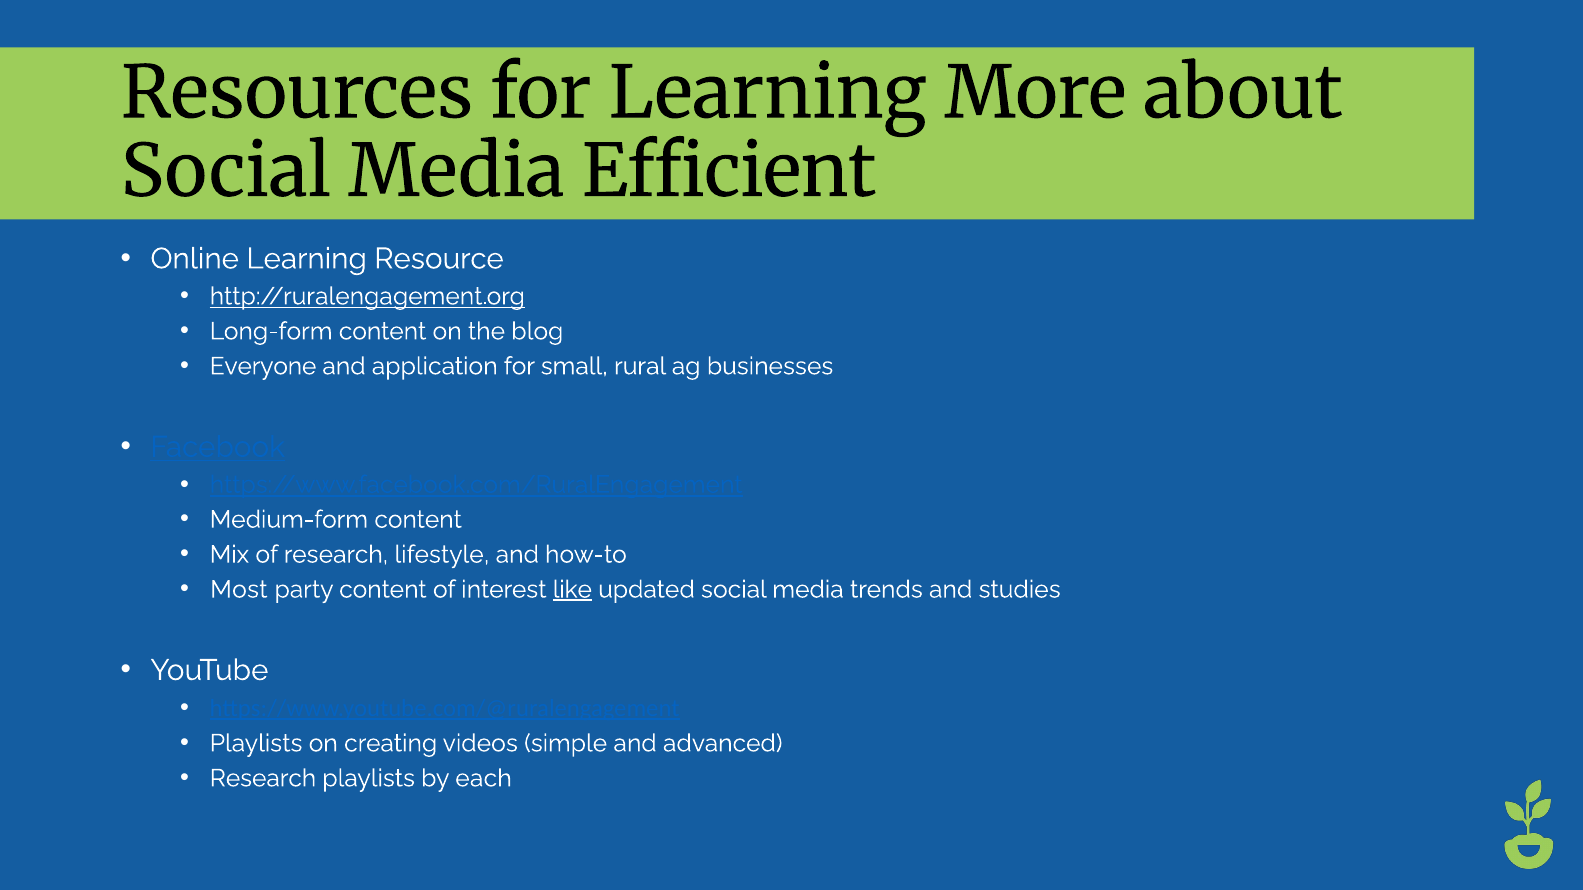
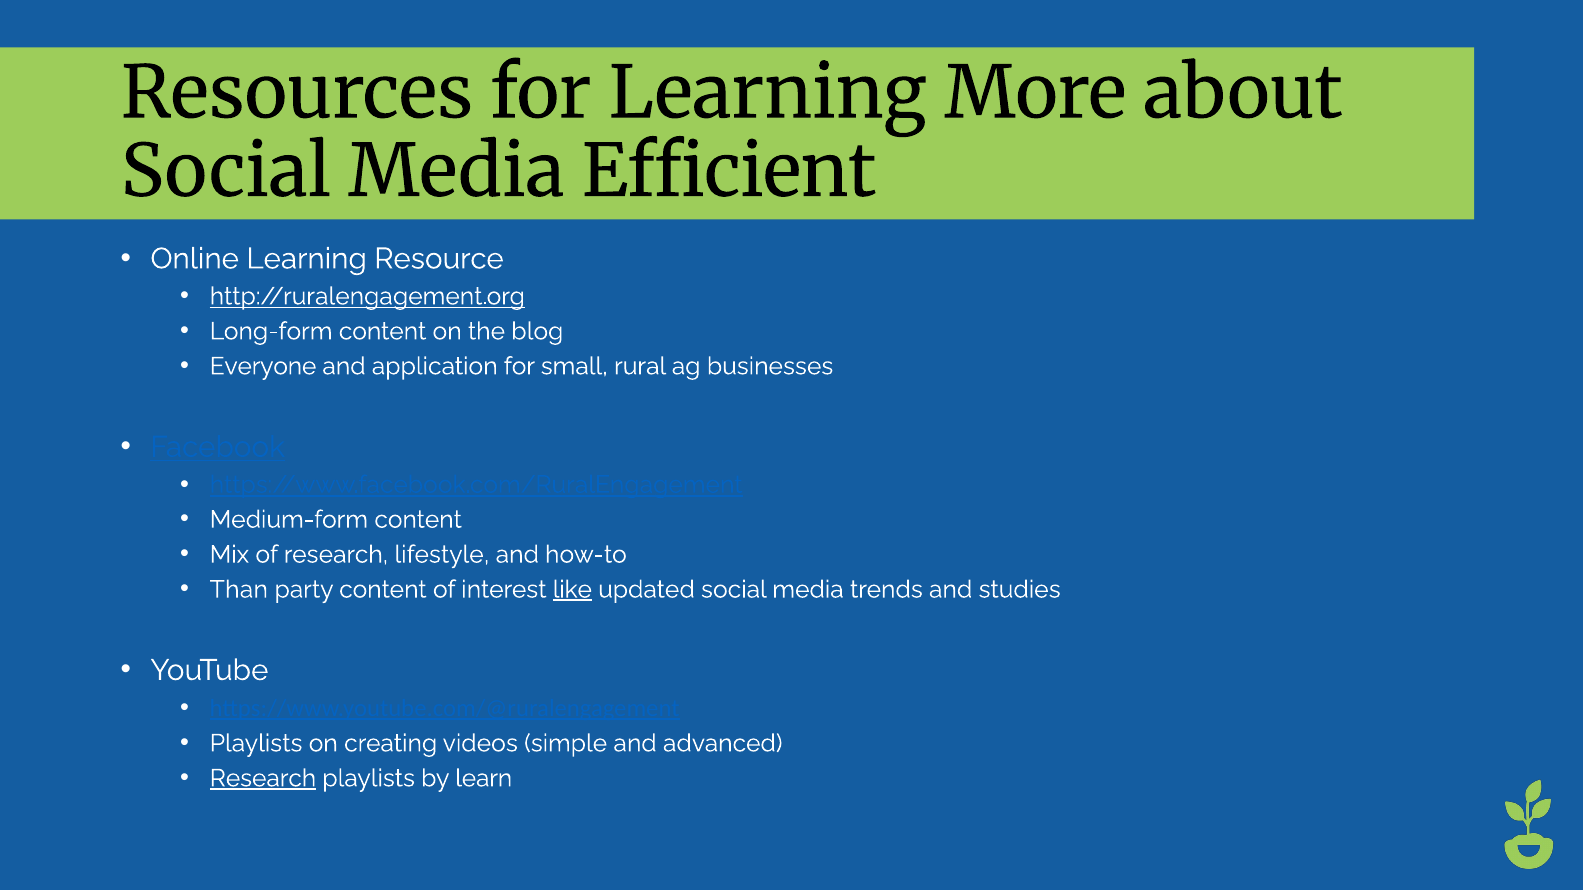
Most: Most -> Than (239, 590)
Research underline: none -> present (263, 779)
each: each -> learn (484, 779)
